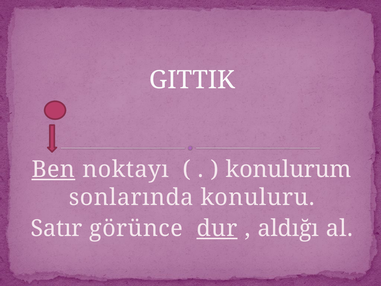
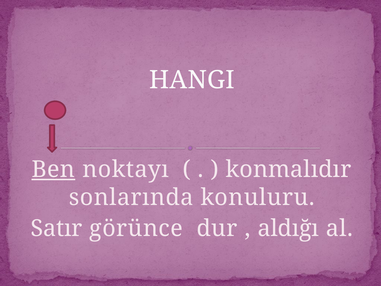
GITTIK: GITTIK -> HANGI (192, 80)
konulurum: konulurum -> konmalıdır (289, 169)
dur underline: present -> none (217, 228)
